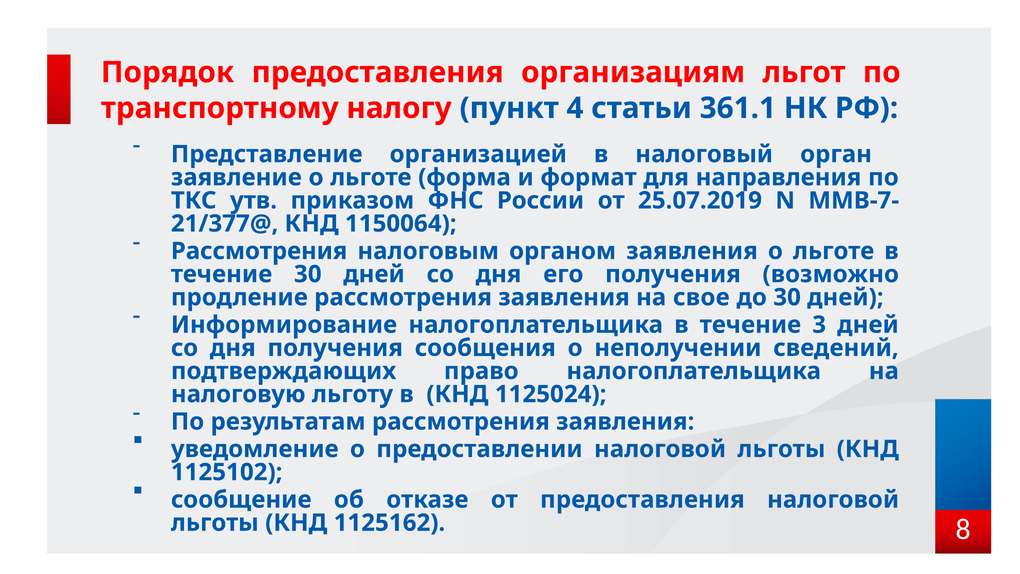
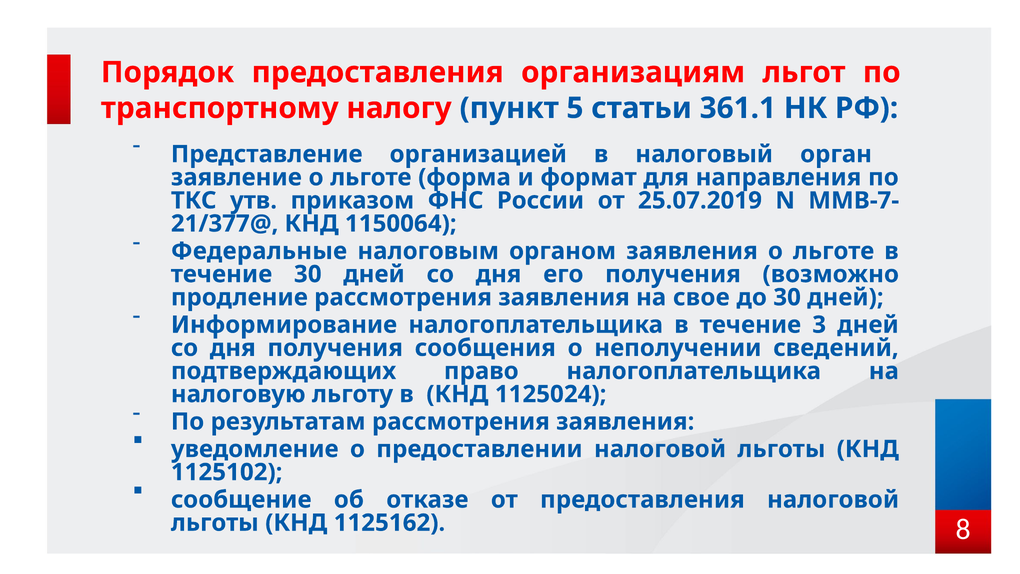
4: 4 -> 5 (575, 108)
Рассмотрения: Рассмотрения -> Федеральные (259, 251)
